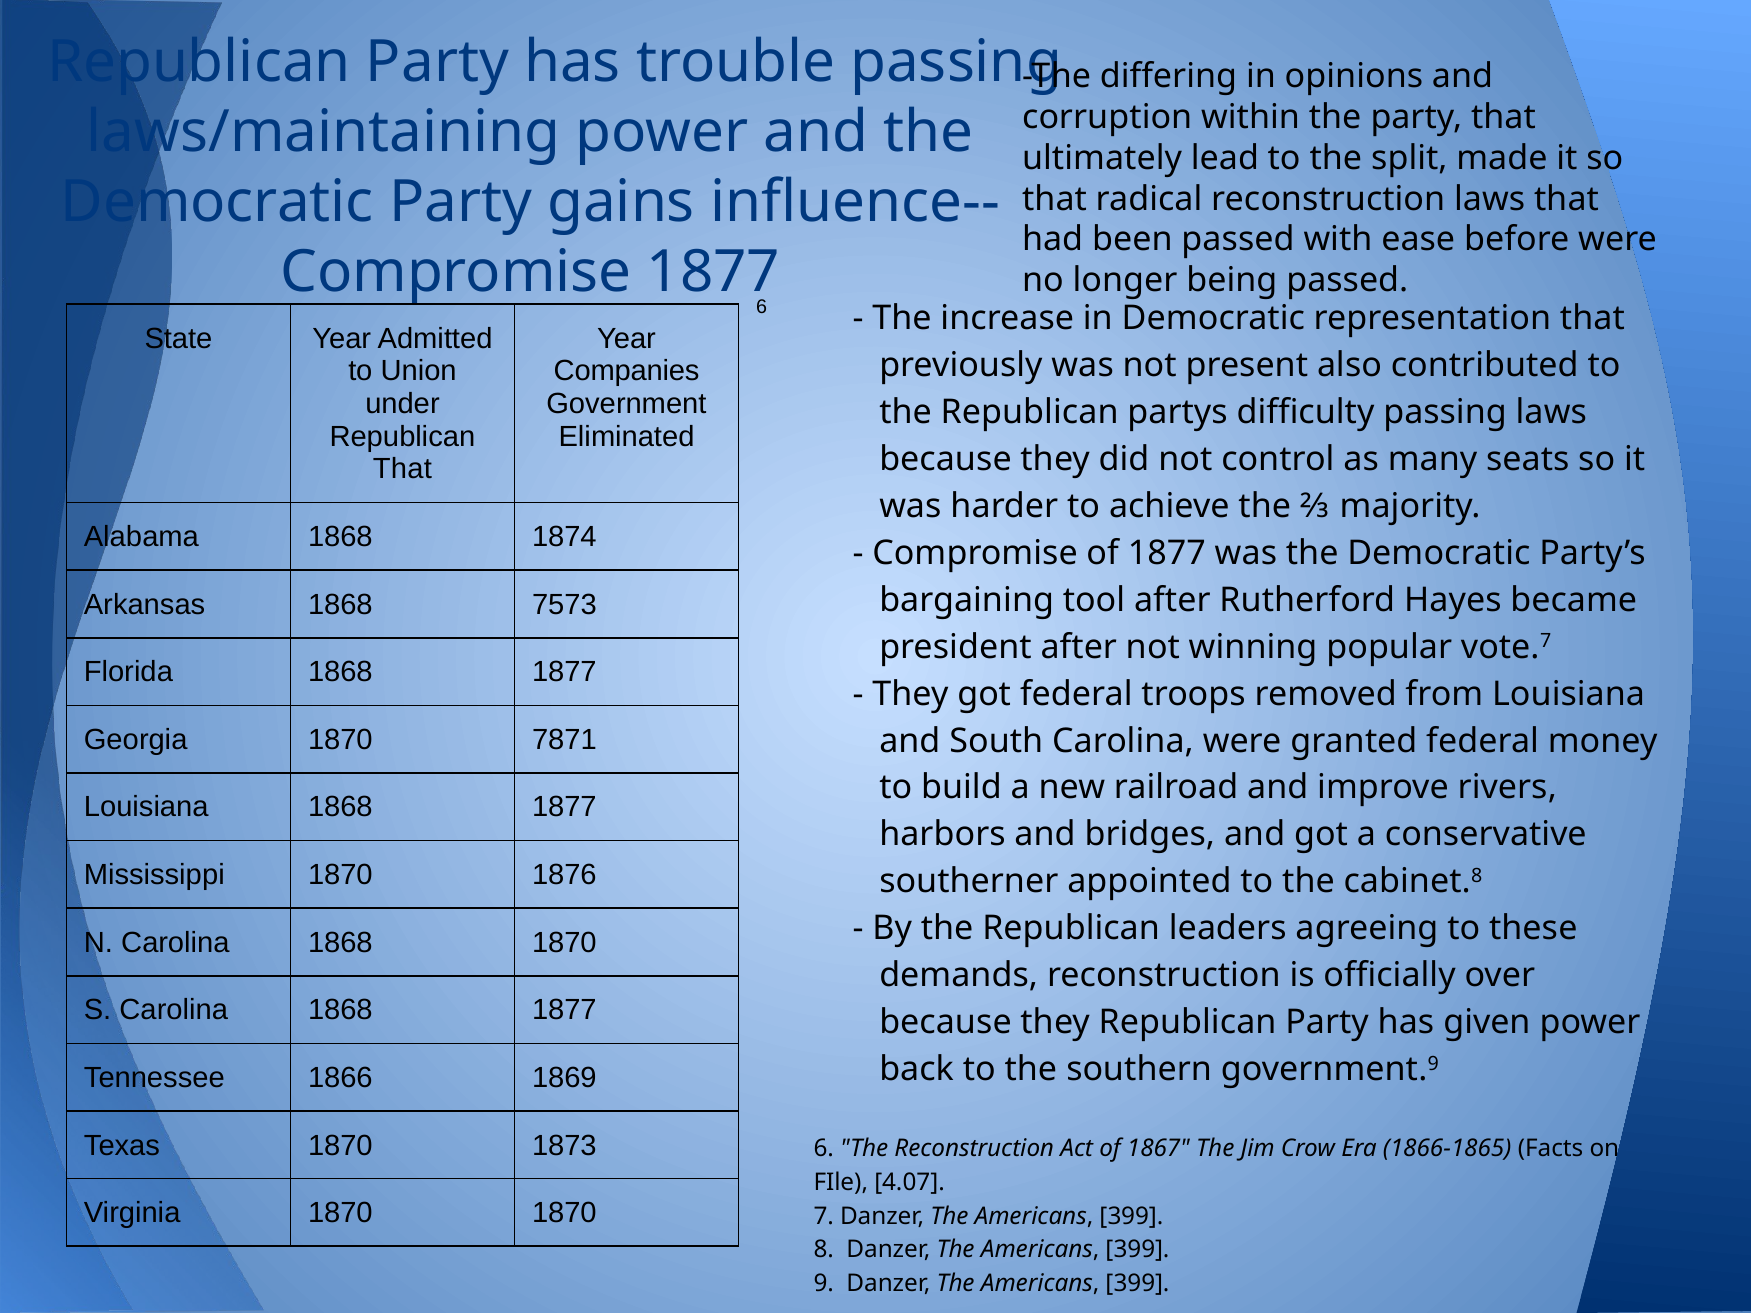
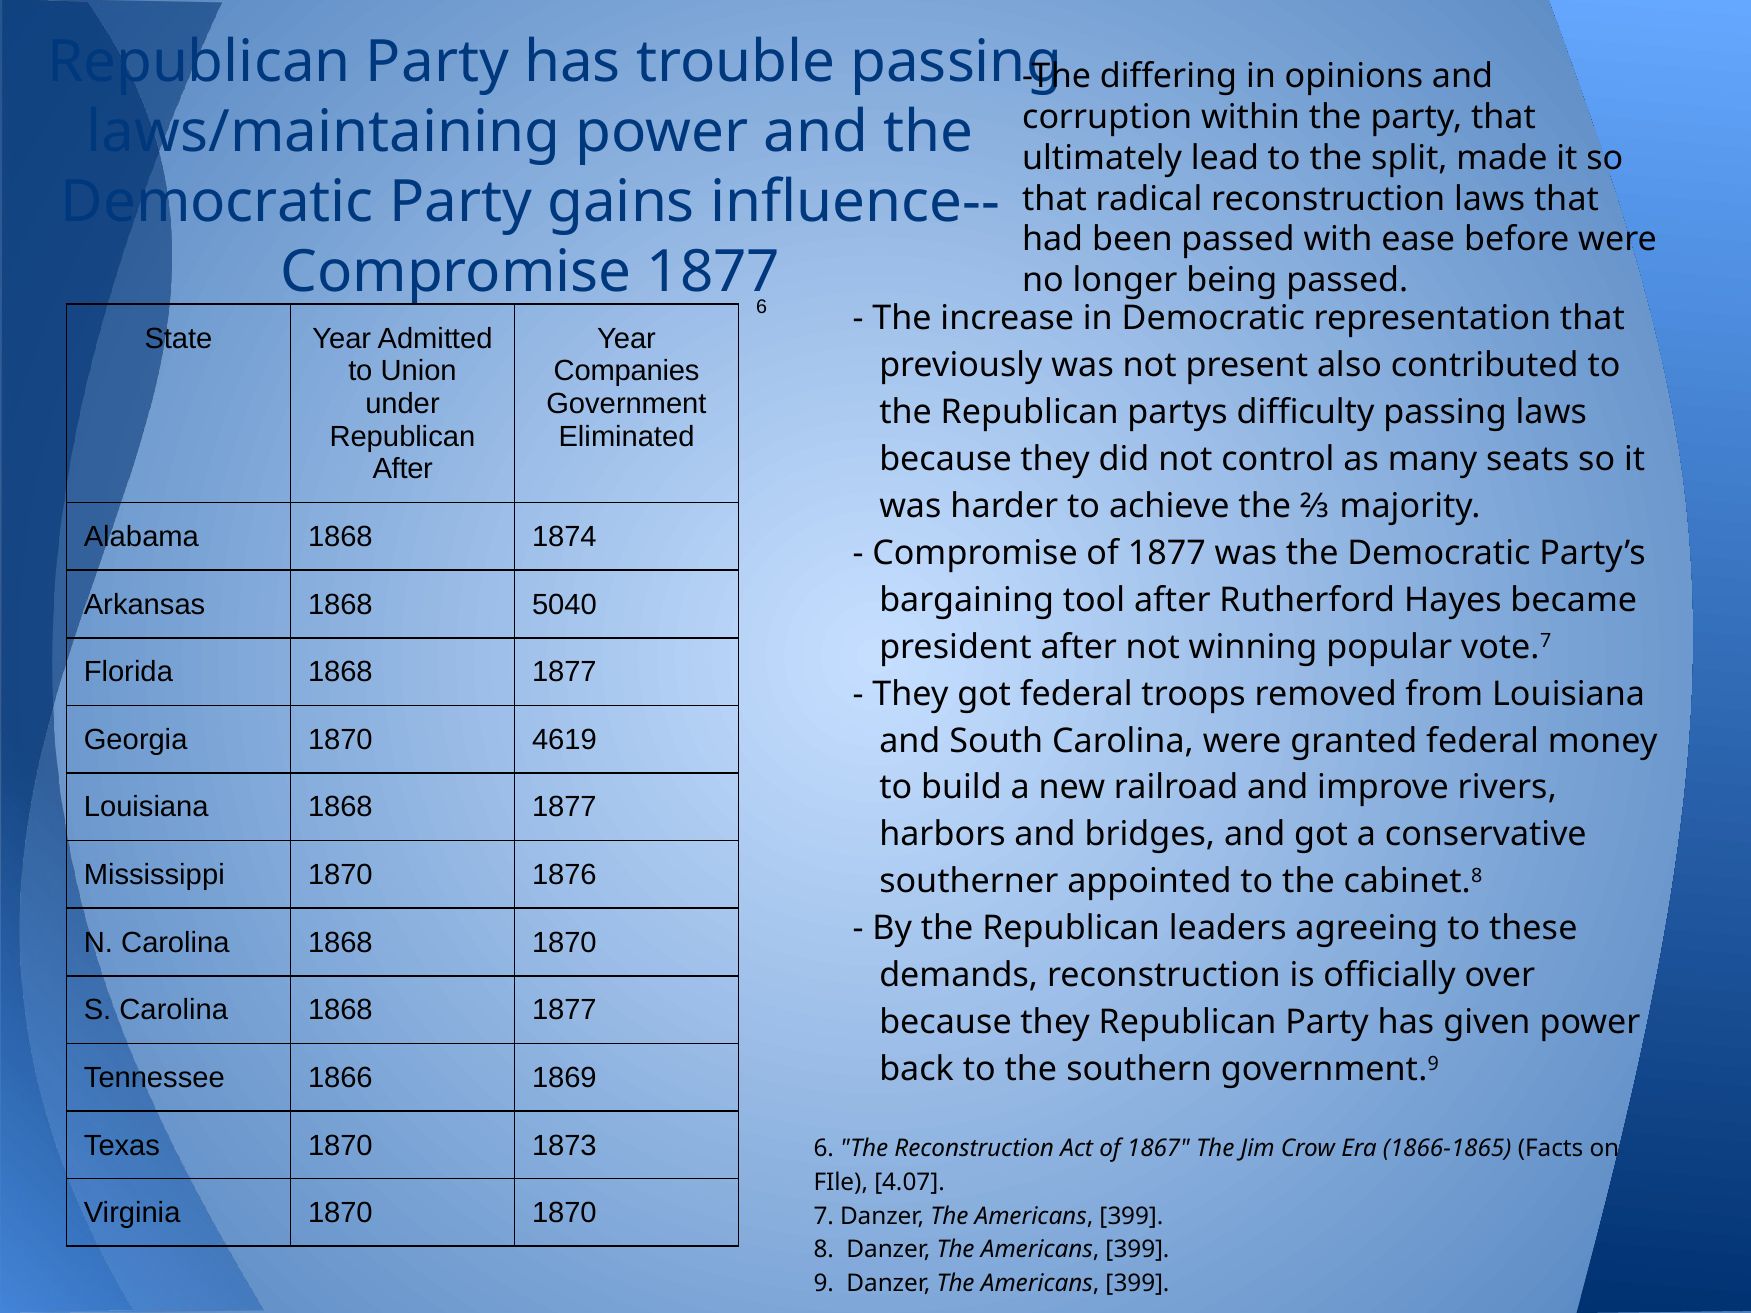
That: That -> After (403, 469)
7573: 7573 -> 5040 (564, 605)
7871: 7871 -> 4619 (564, 740)
